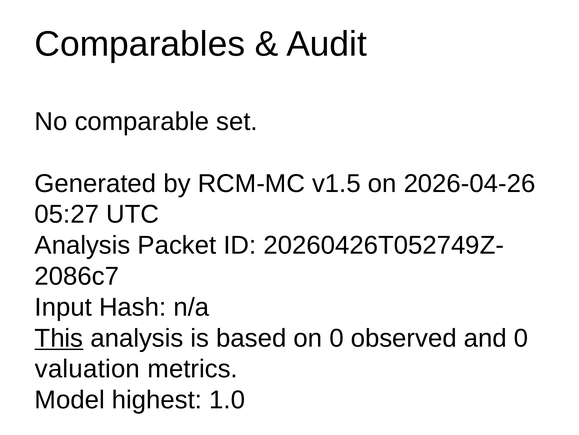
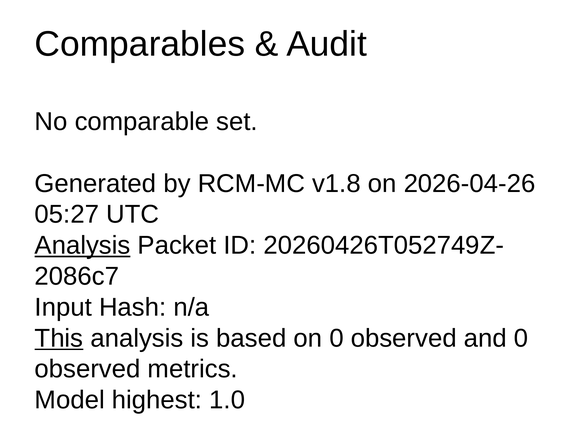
v1.5: v1.5 -> v1.8 (336, 183)
Analysis underline: none -> present (83, 245)
valuation: valuation -> observed (88, 369)
